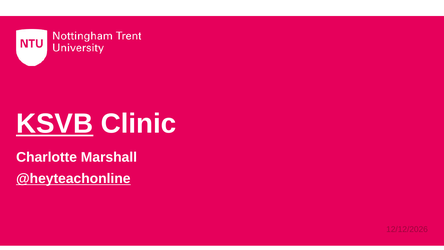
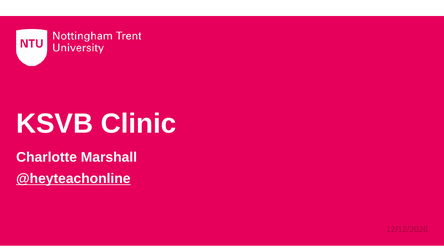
KSVB underline: present -> none (55, 123)
